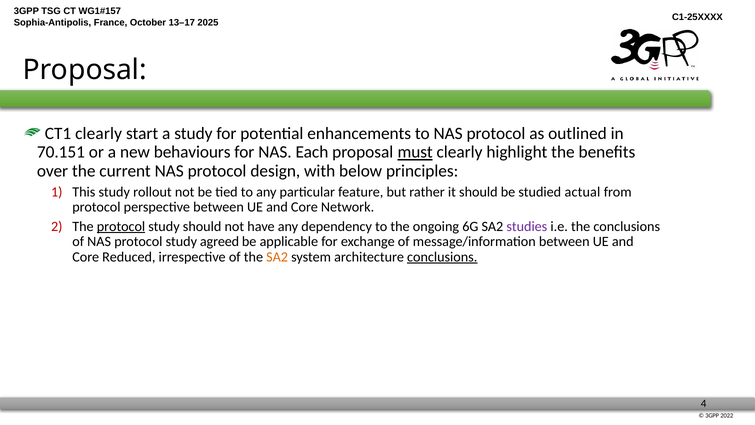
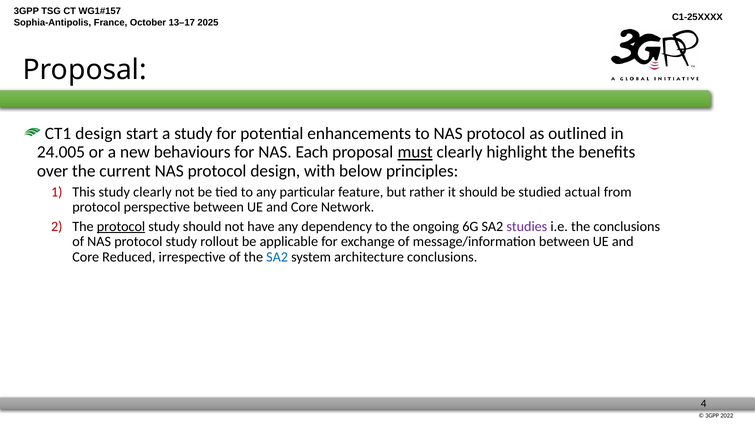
CT1 clearly: clearly -> design (99, 133)
70.151: 70.151 -> 24.005 (61, 152)
study rollout: rollout -> clearly (152, 192)
agreed: agreed -> rollout (219, 241)
SA2 colour: orange -> blue (277, 257)
conclusions underline: present -> none (442, 257)
